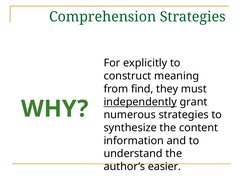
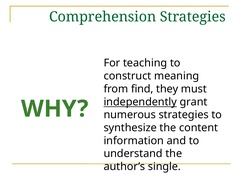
explicitly: explicitly -> teaching (145, 63)
easier: easier -> single (164, 167)
